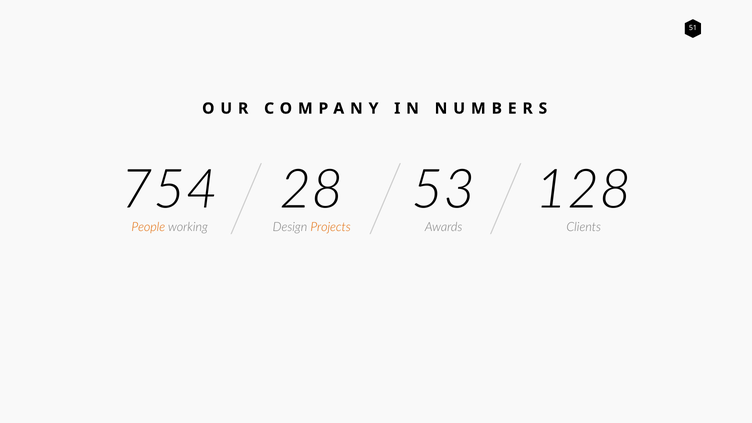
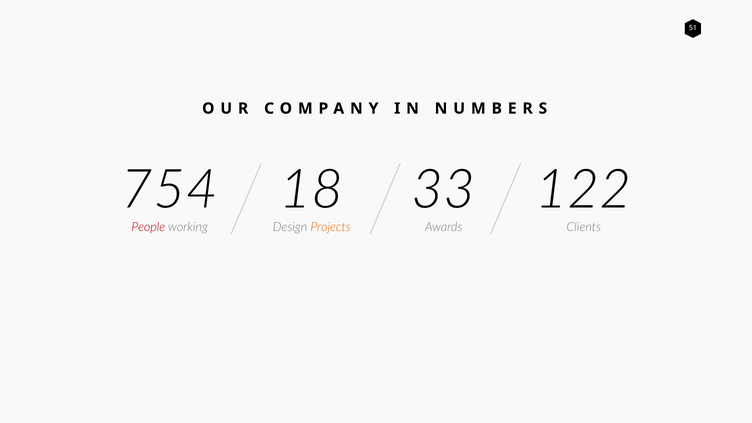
People colour: orange -> red (148, 227)
28: 28 -> 18 (311, 190)
53: 53 -> 33 (443, 190)
128: 128 -> 122 (583, 190)
